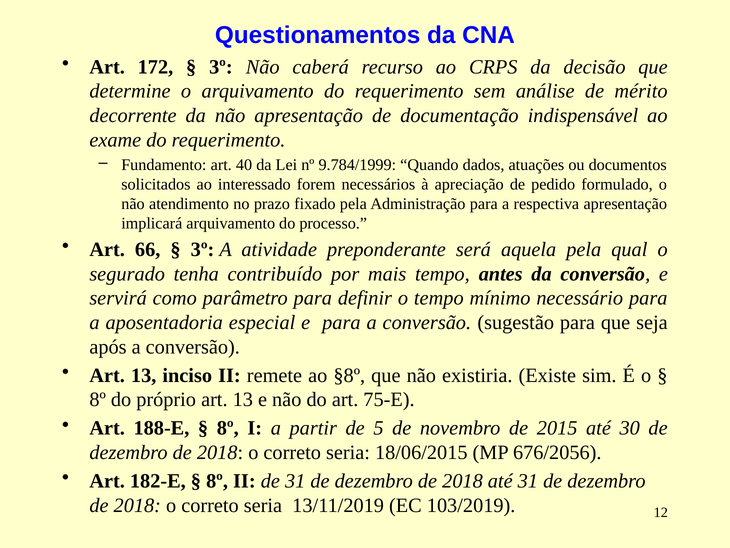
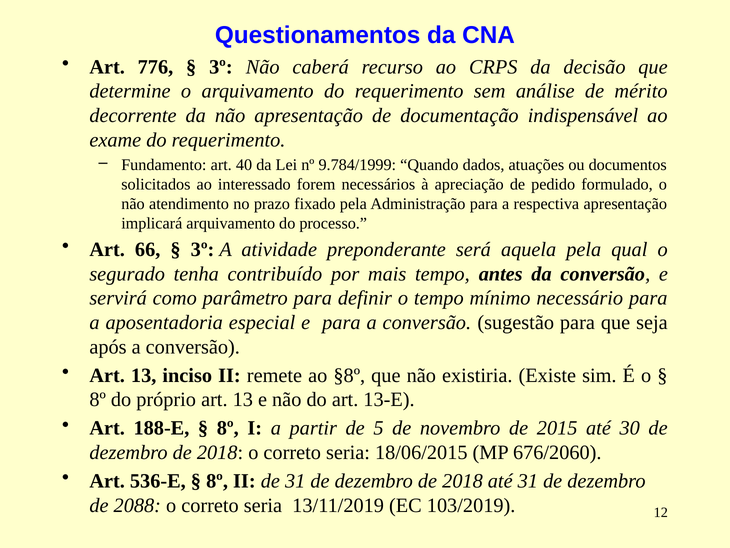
172: 172 -> 776 (155, 67)
75-E: 75-E -> 13-E (389, 399)
676/2056: 676/2056 -> 676/2060 (557, 452)
182-E: 182-E -> 536-E (158, 481)
2018: 2018 -> 2088 (137, 505)
